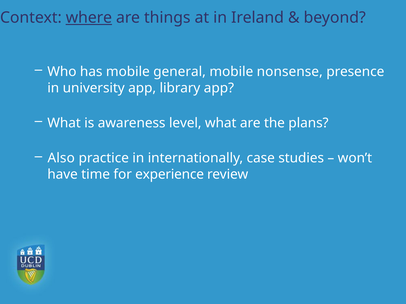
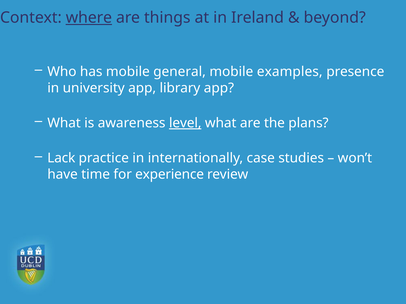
nonsense: nonsense -> examples (290, 72)
level underline: none -> present (185, 123)
Also: Also -> Lack (61, 158)
